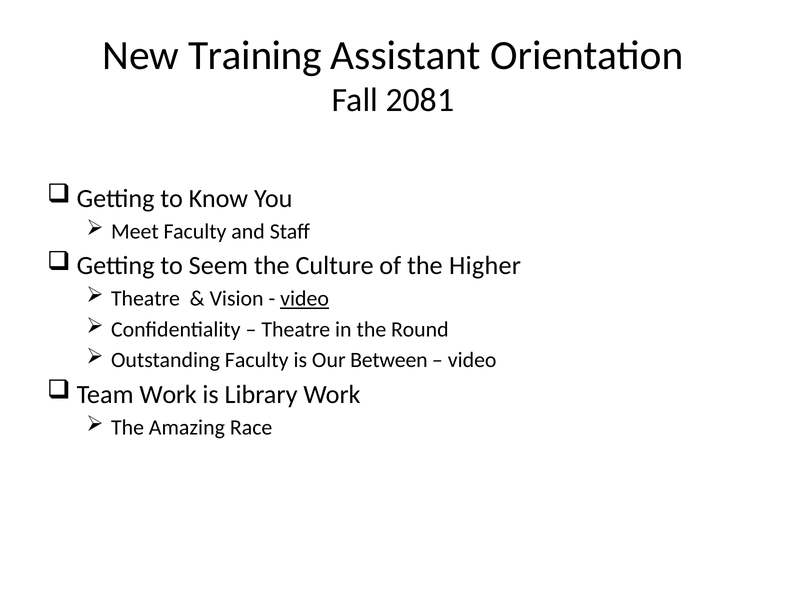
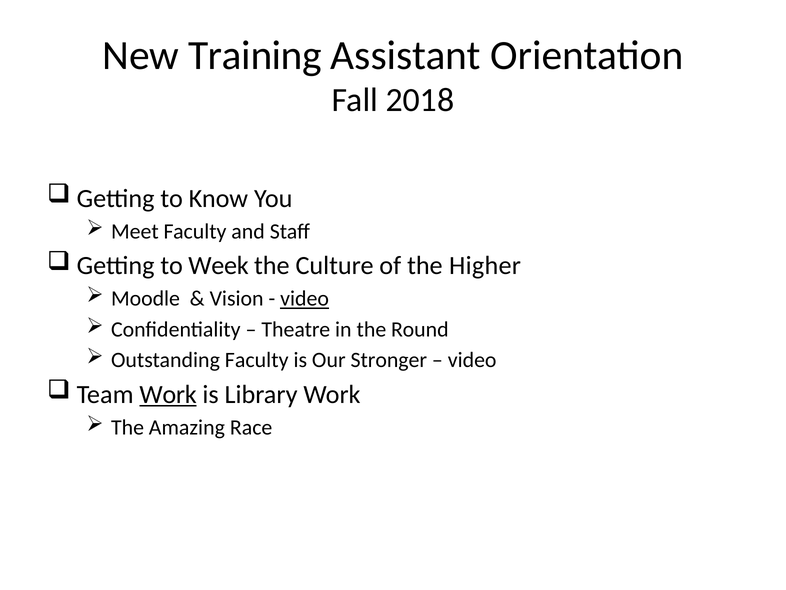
2081: 2081 -> 2018 (420, 100)
Seem: Seem -> Week (219, 266)
Theatre: Theatre -> Moodle (145, 299)
Between: Between -> Stronger (389, 360)
Work underline: none -> present (168, 394)
